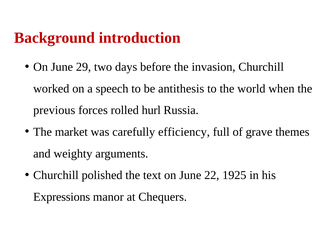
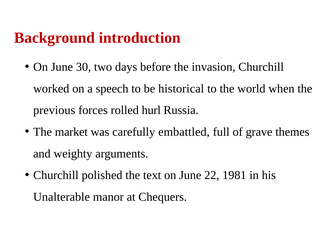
29: 29 -> 30 (84, 67)
antithesis: antithesis -> historical (181, 88)
efficiency: efficiency -> embattled (184, 132)
1925: 1925 -> 1981 (234, 175)
Expressions: Expressions -> Unalterable (62, 197)
